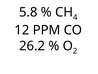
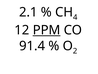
5.8: 5.8 -> 2.1 (28, 12)
PPM underline: none -> present (47, 30)
26.2: 26.2 -> 91.4 (32, 46)
